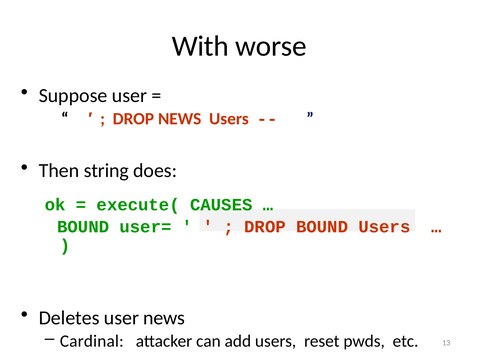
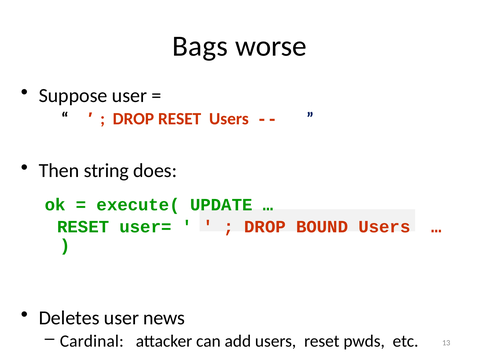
With: With -> Bags (200, 46)
DROP NEWS: NEWS -> RESET (180, 119)
CAUSES: CAUSES -> UPDATE (221, 205)
BOUND: BOUND -> RESET (83, 227)
